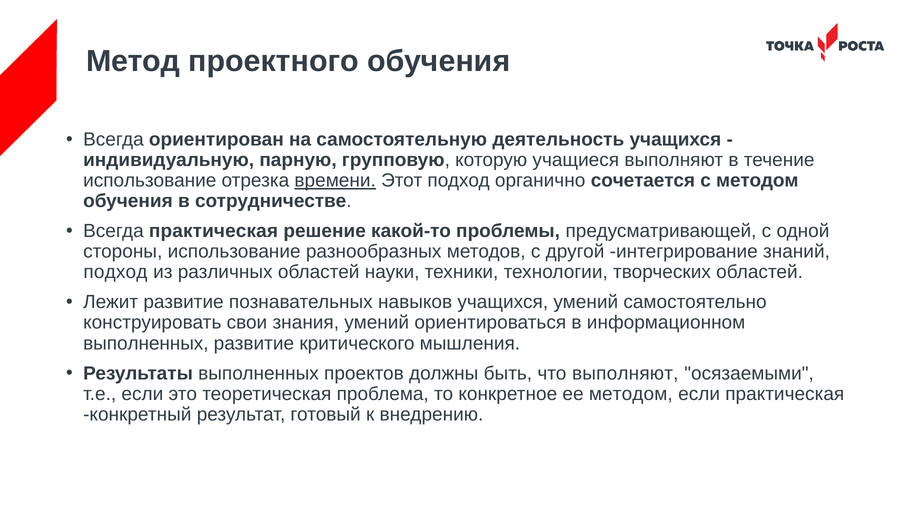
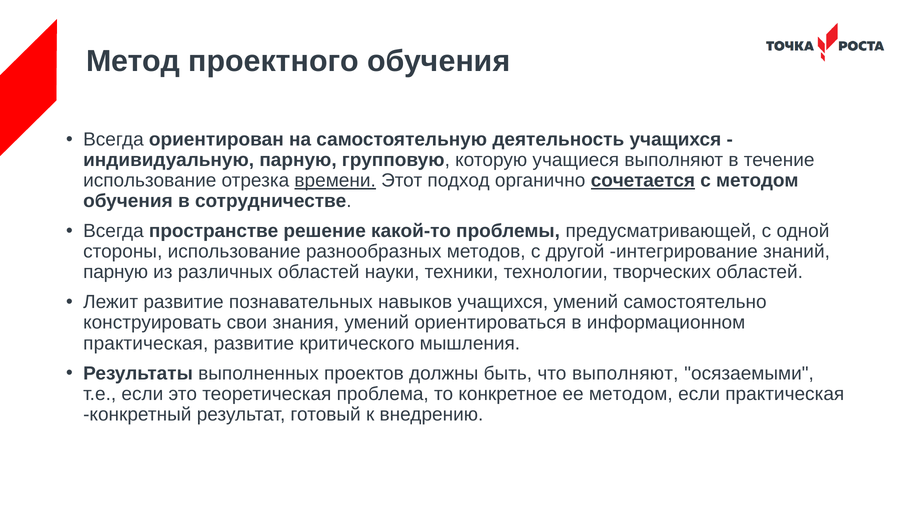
сочетается underline: none -> present (643, 181)
Всегда практическая: практическая -> пространстве (214, 231)
подход: подход -> парную (116, 272)
выполненных: выполненных -> практическая (146, 343)
